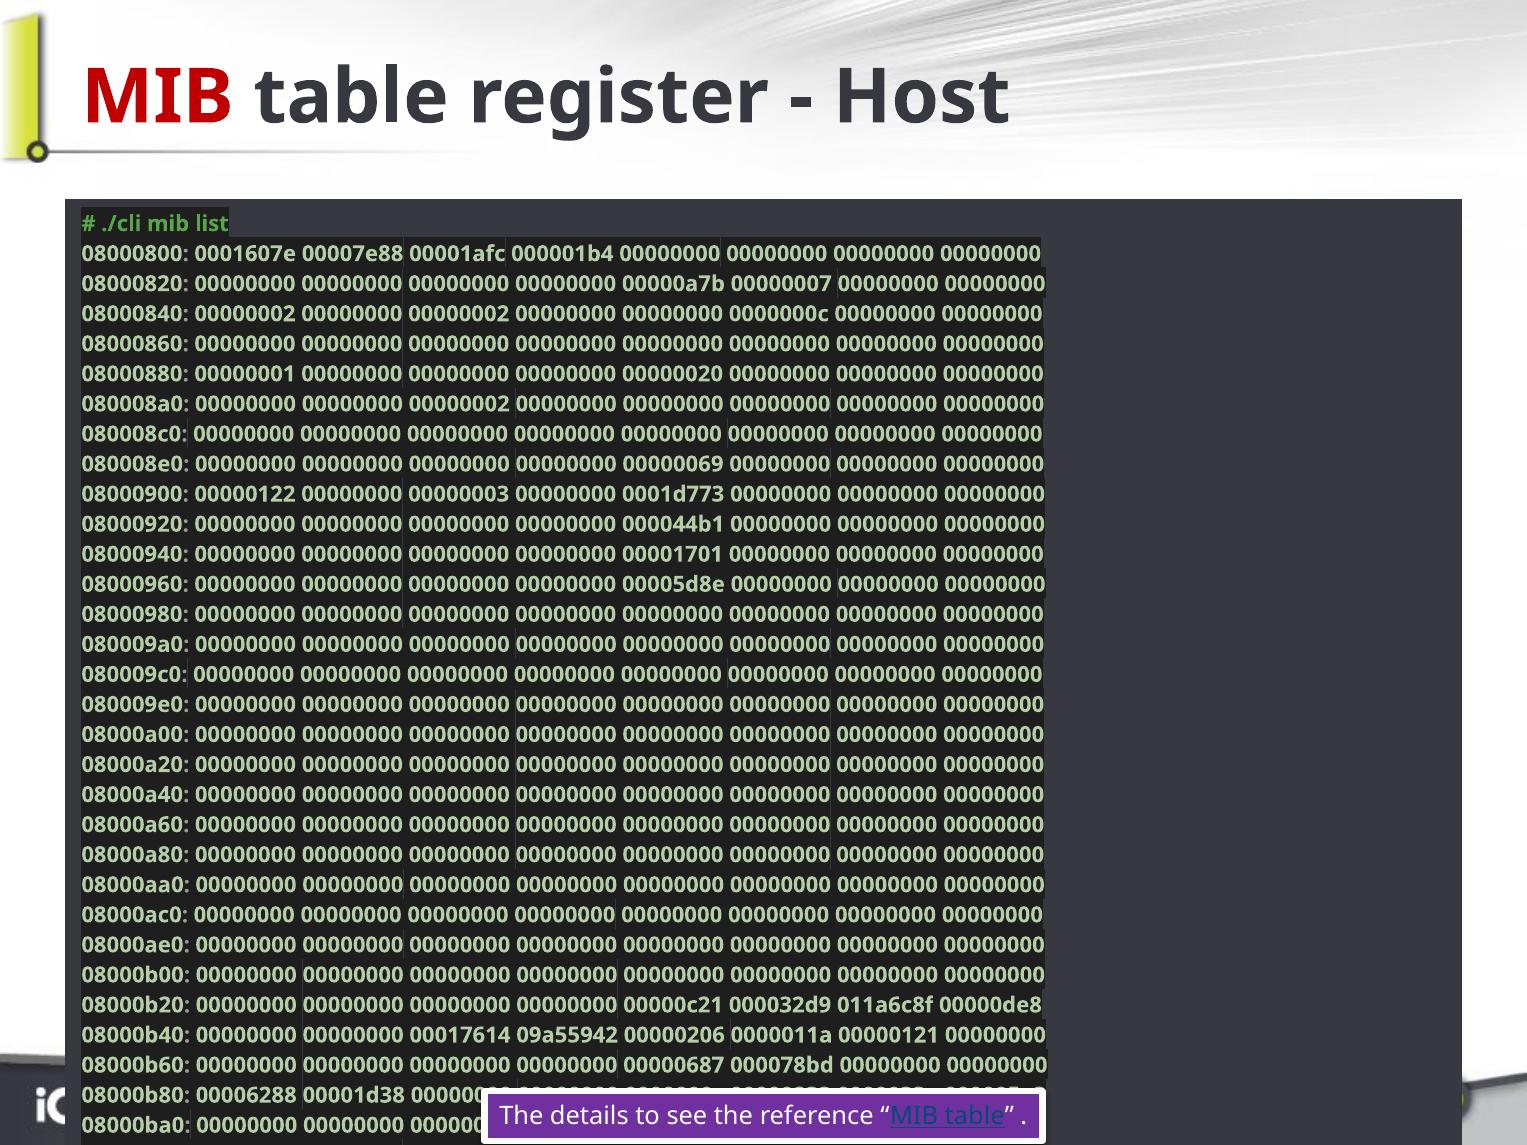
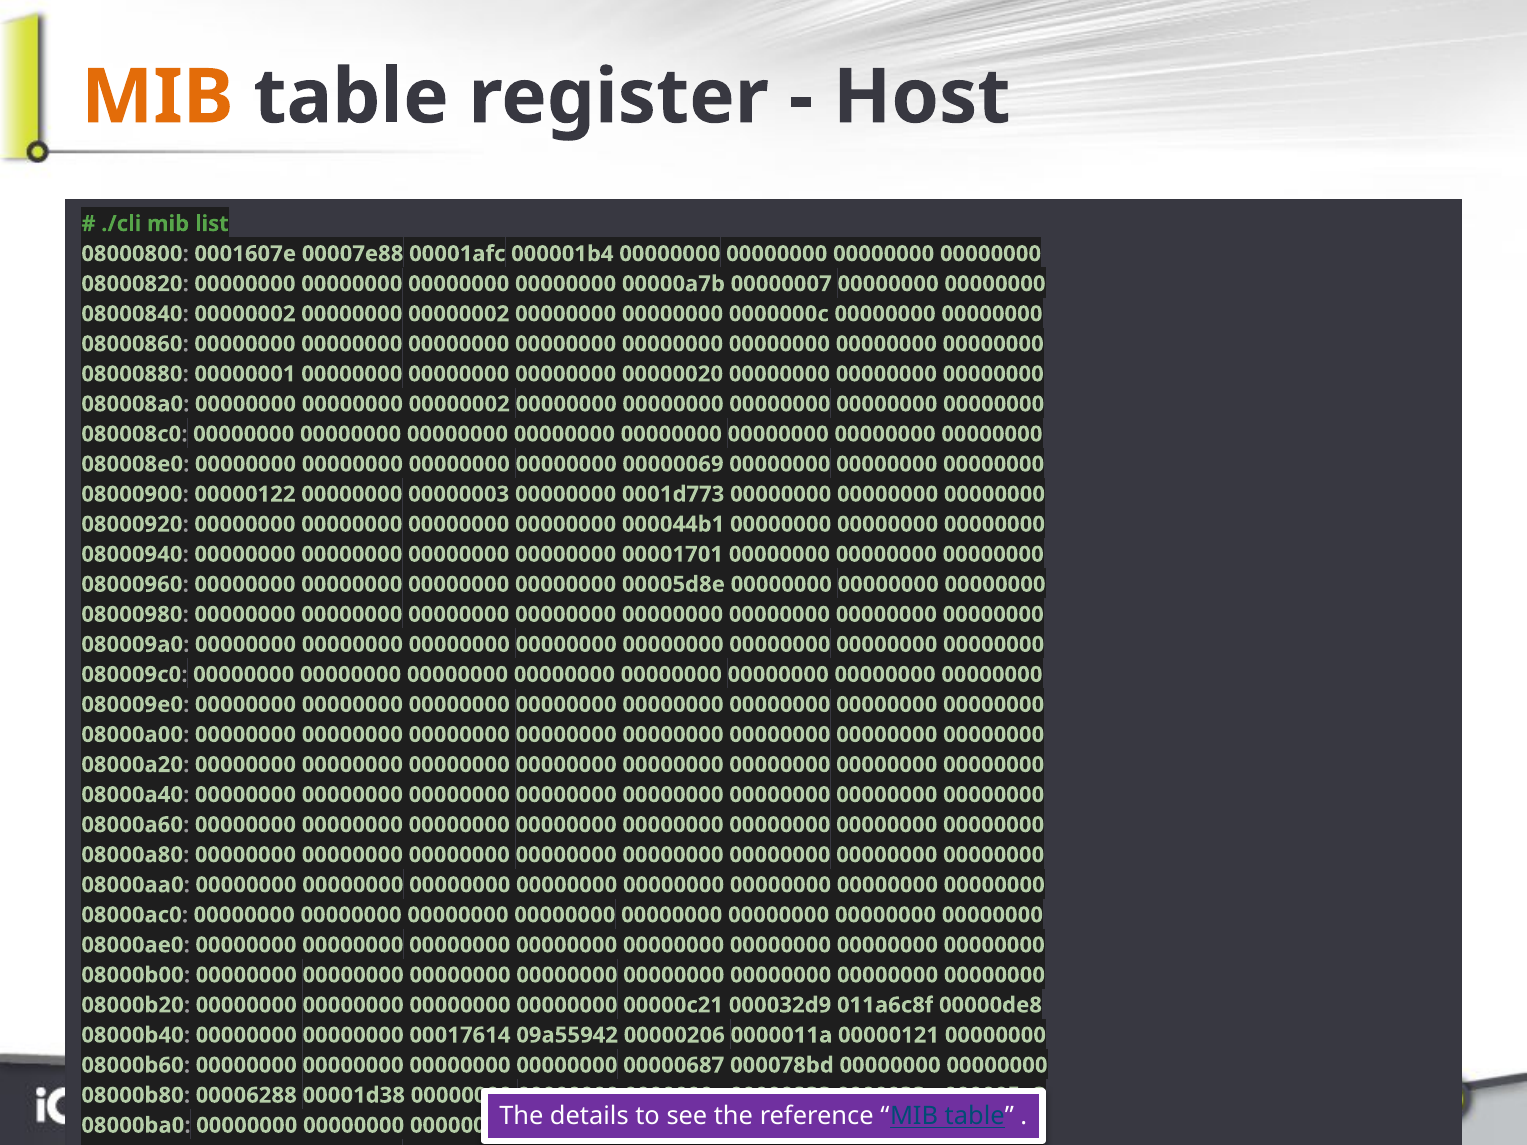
MIB colour: red -> orange (157, 97)
